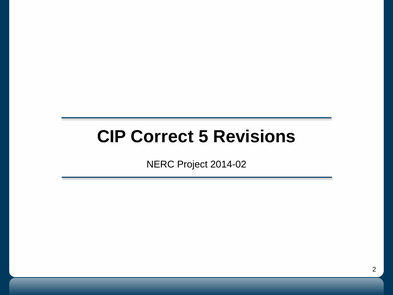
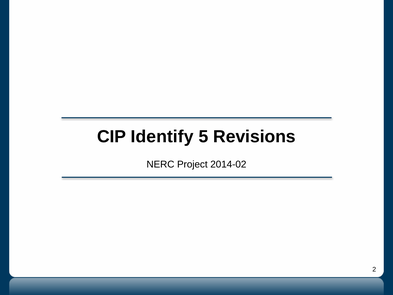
Correct: Correct -> Identify (162, 137)
